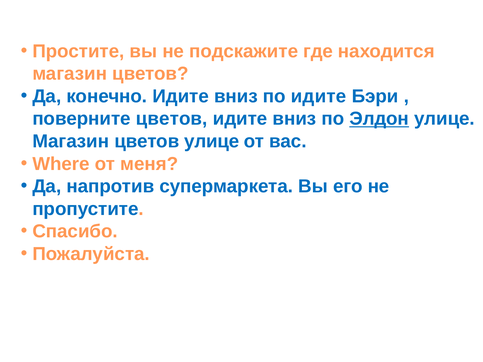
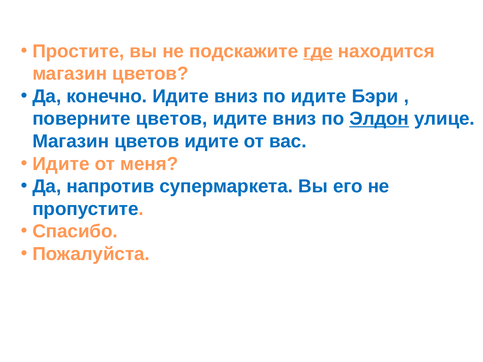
где underline: none -> present (318, 51)
Магазин цветов улице: улице -> идите (212, 141)
Where: Where -> Идите (61, 164)
